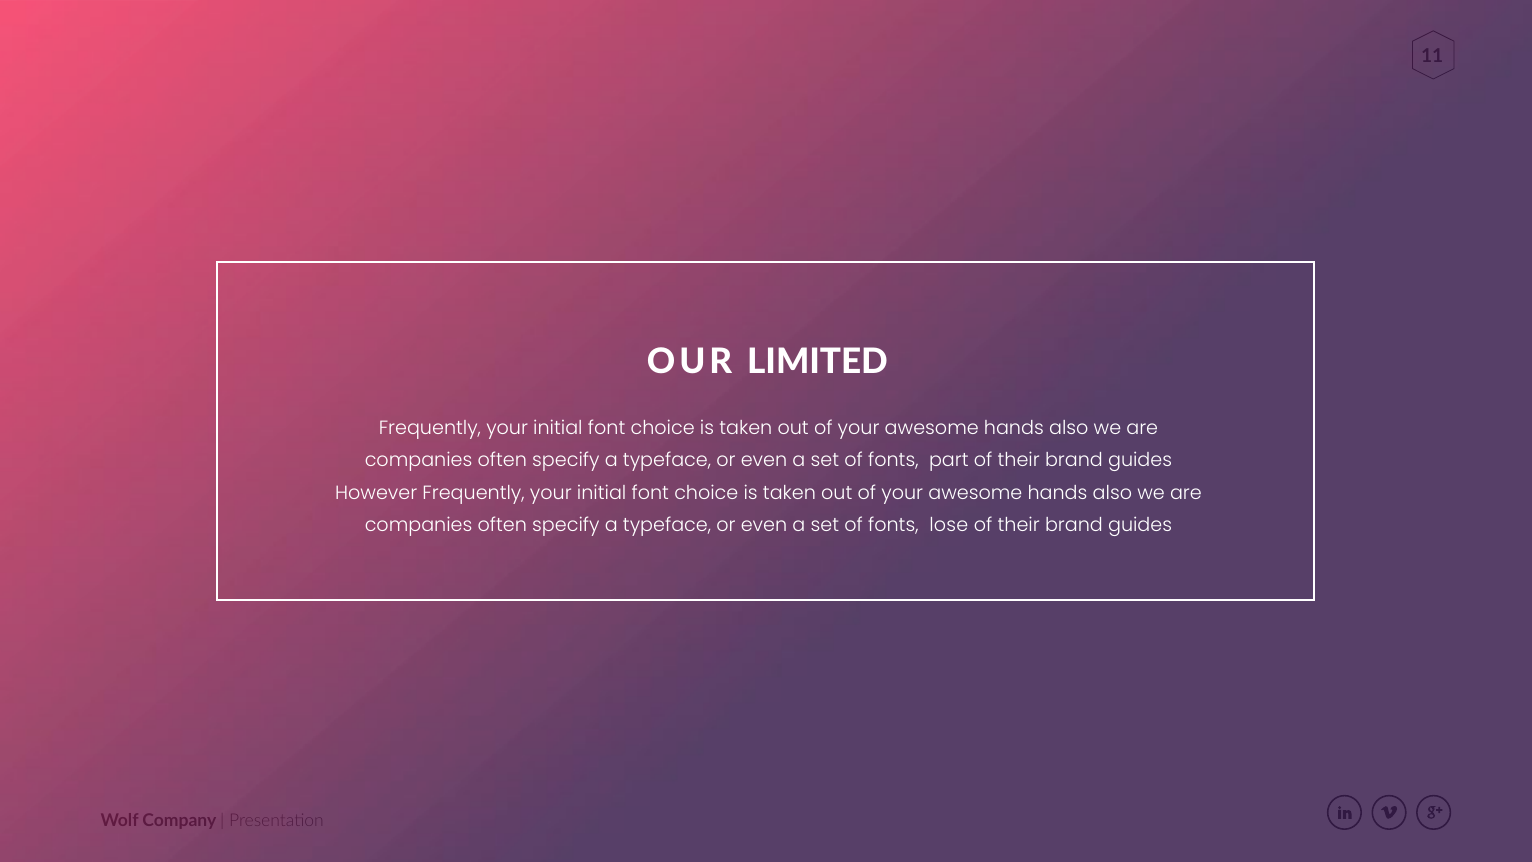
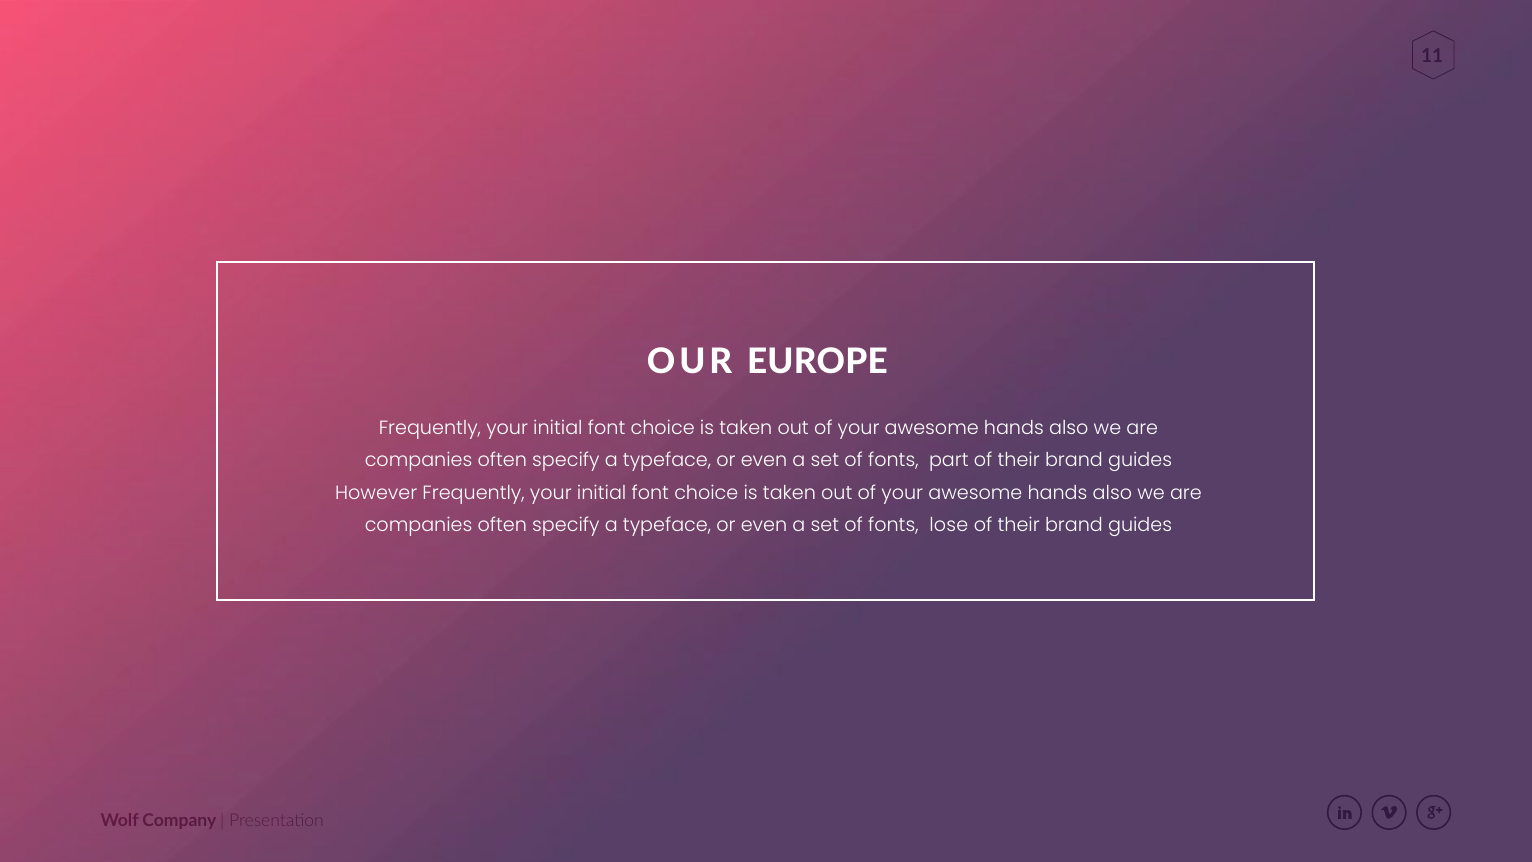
LIMITED: LIMITED -> EUROPE (817, 362)
